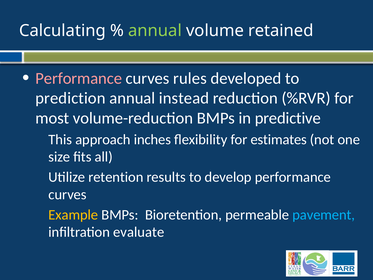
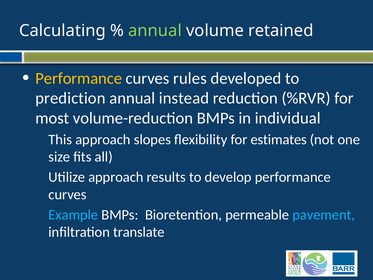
Performance colour: pink -> yellow (79, 78)
predictive: predictive -> individual (288, 118)
inches: inches -> slopes (152, 139)
Utilize retention: retention -> approach (116, 177)
Example colour: yellow -> light blue (73, 215)
evaluate: evaluate -> translate (139, 232)
